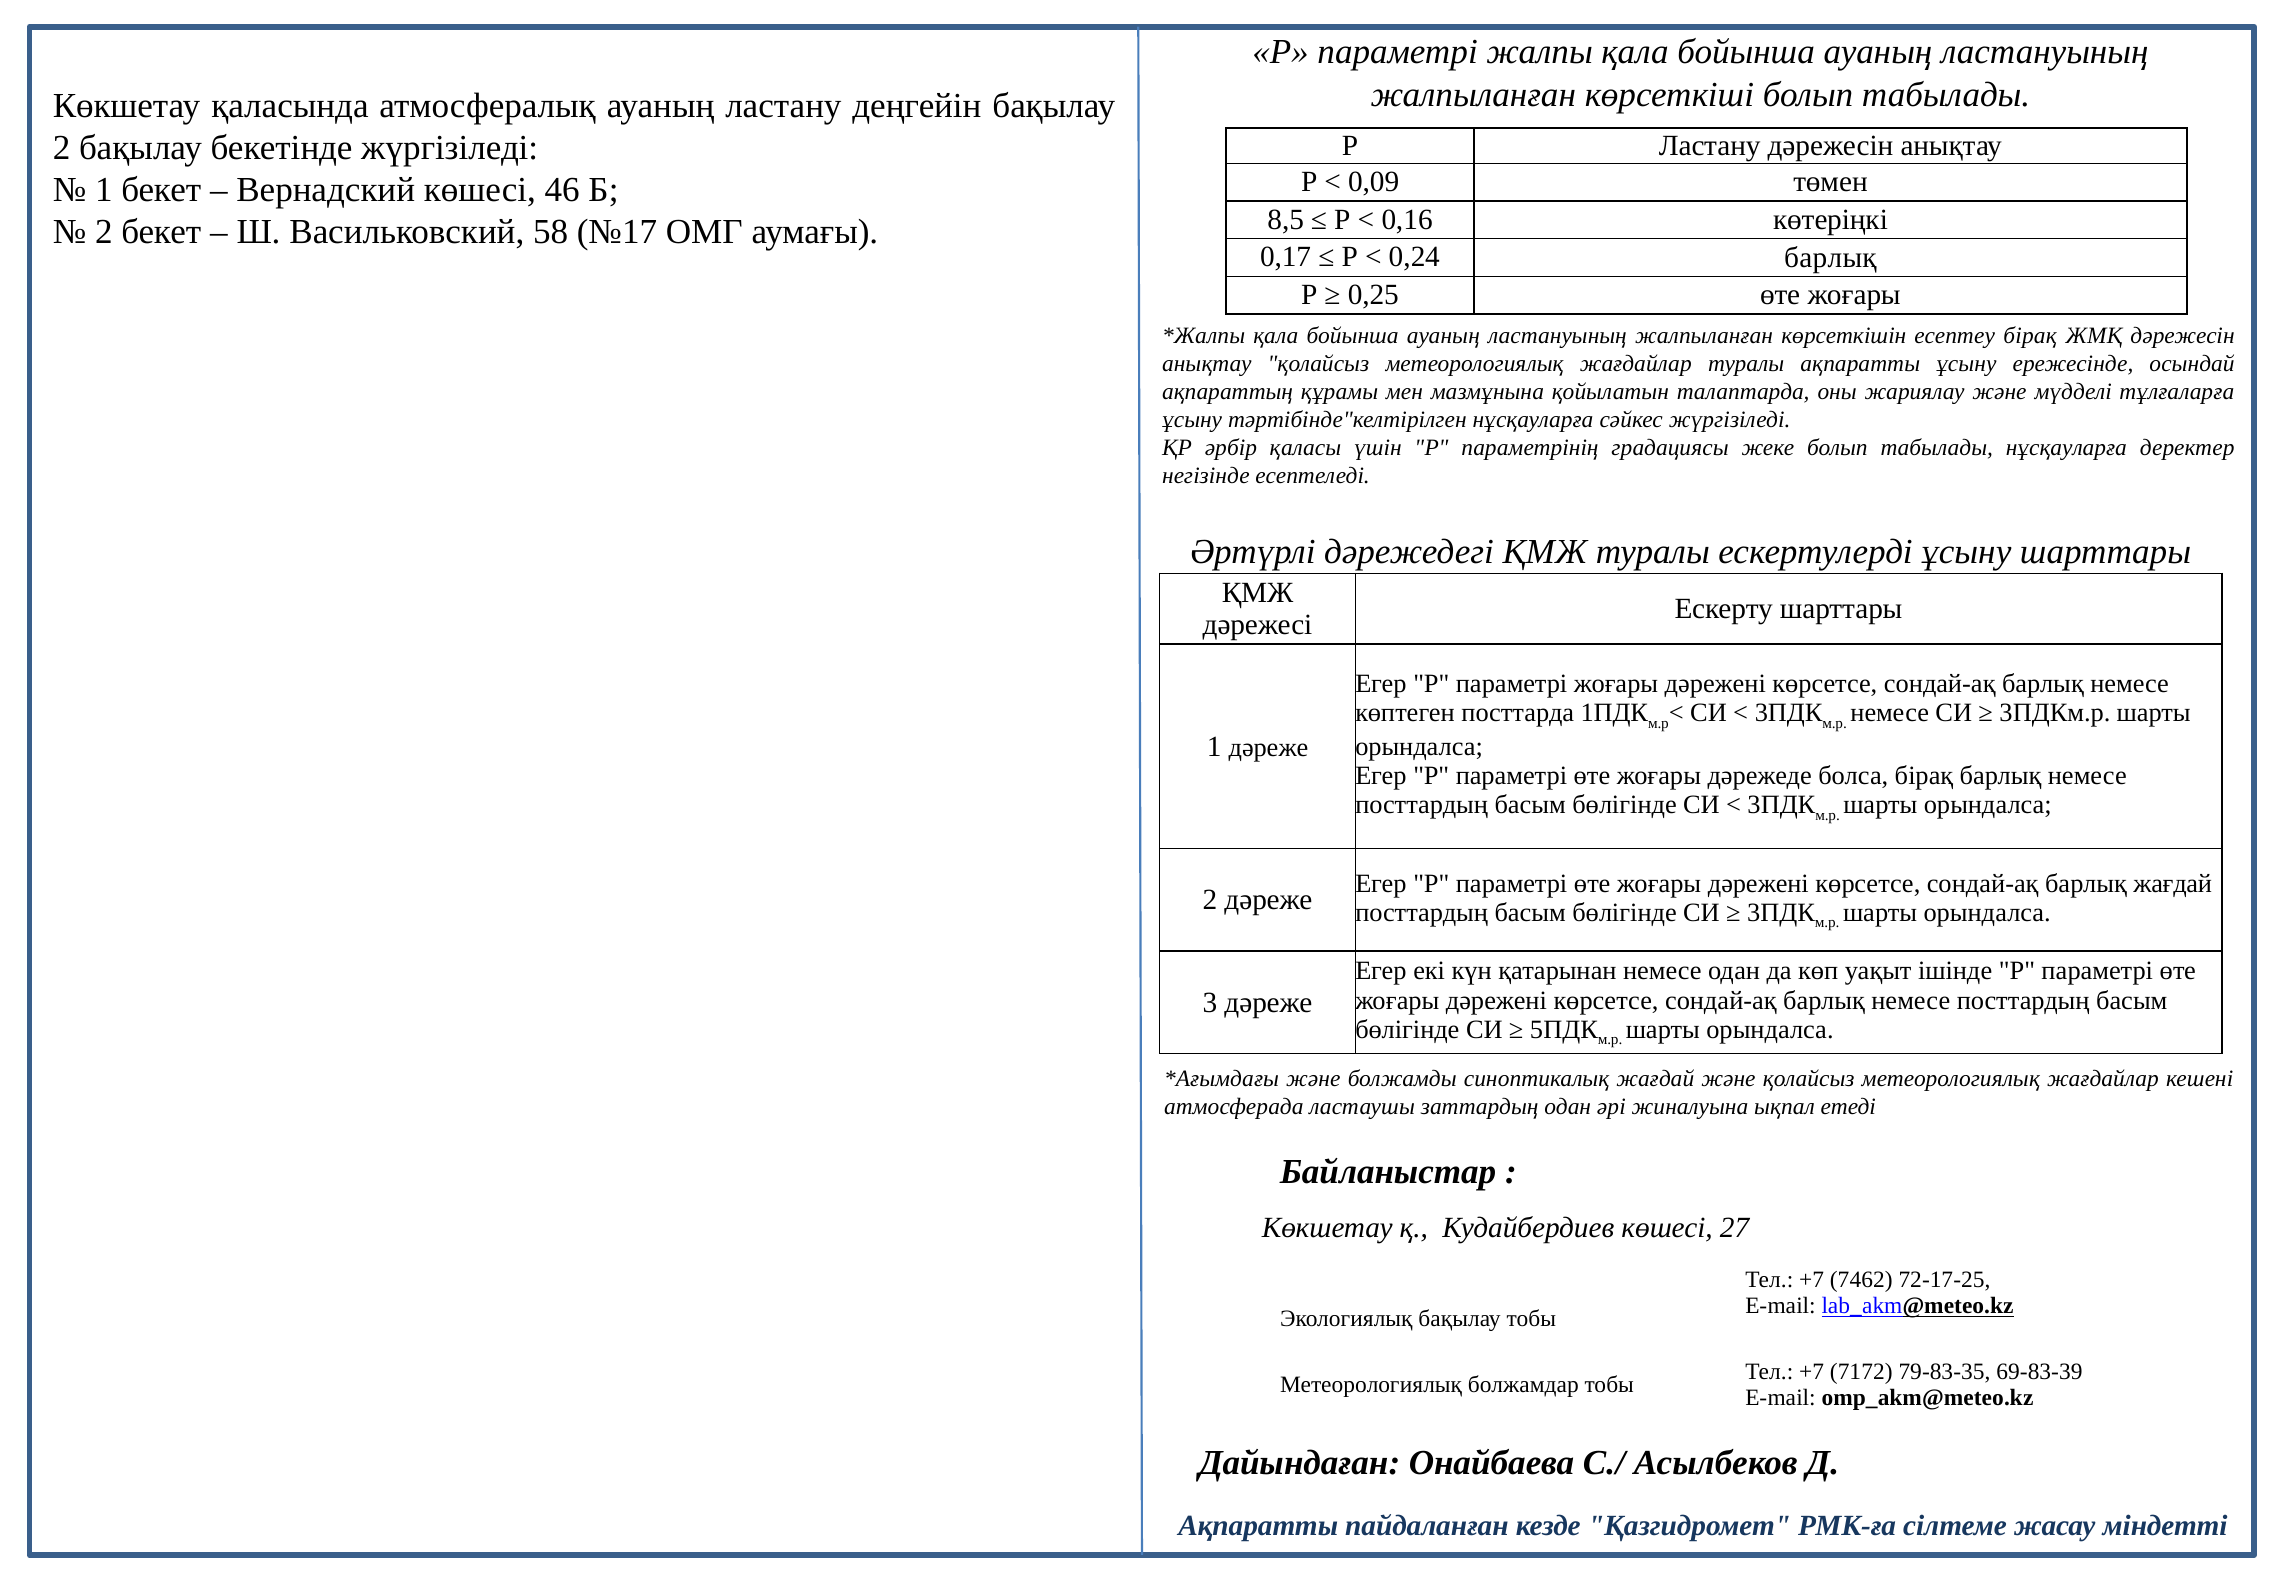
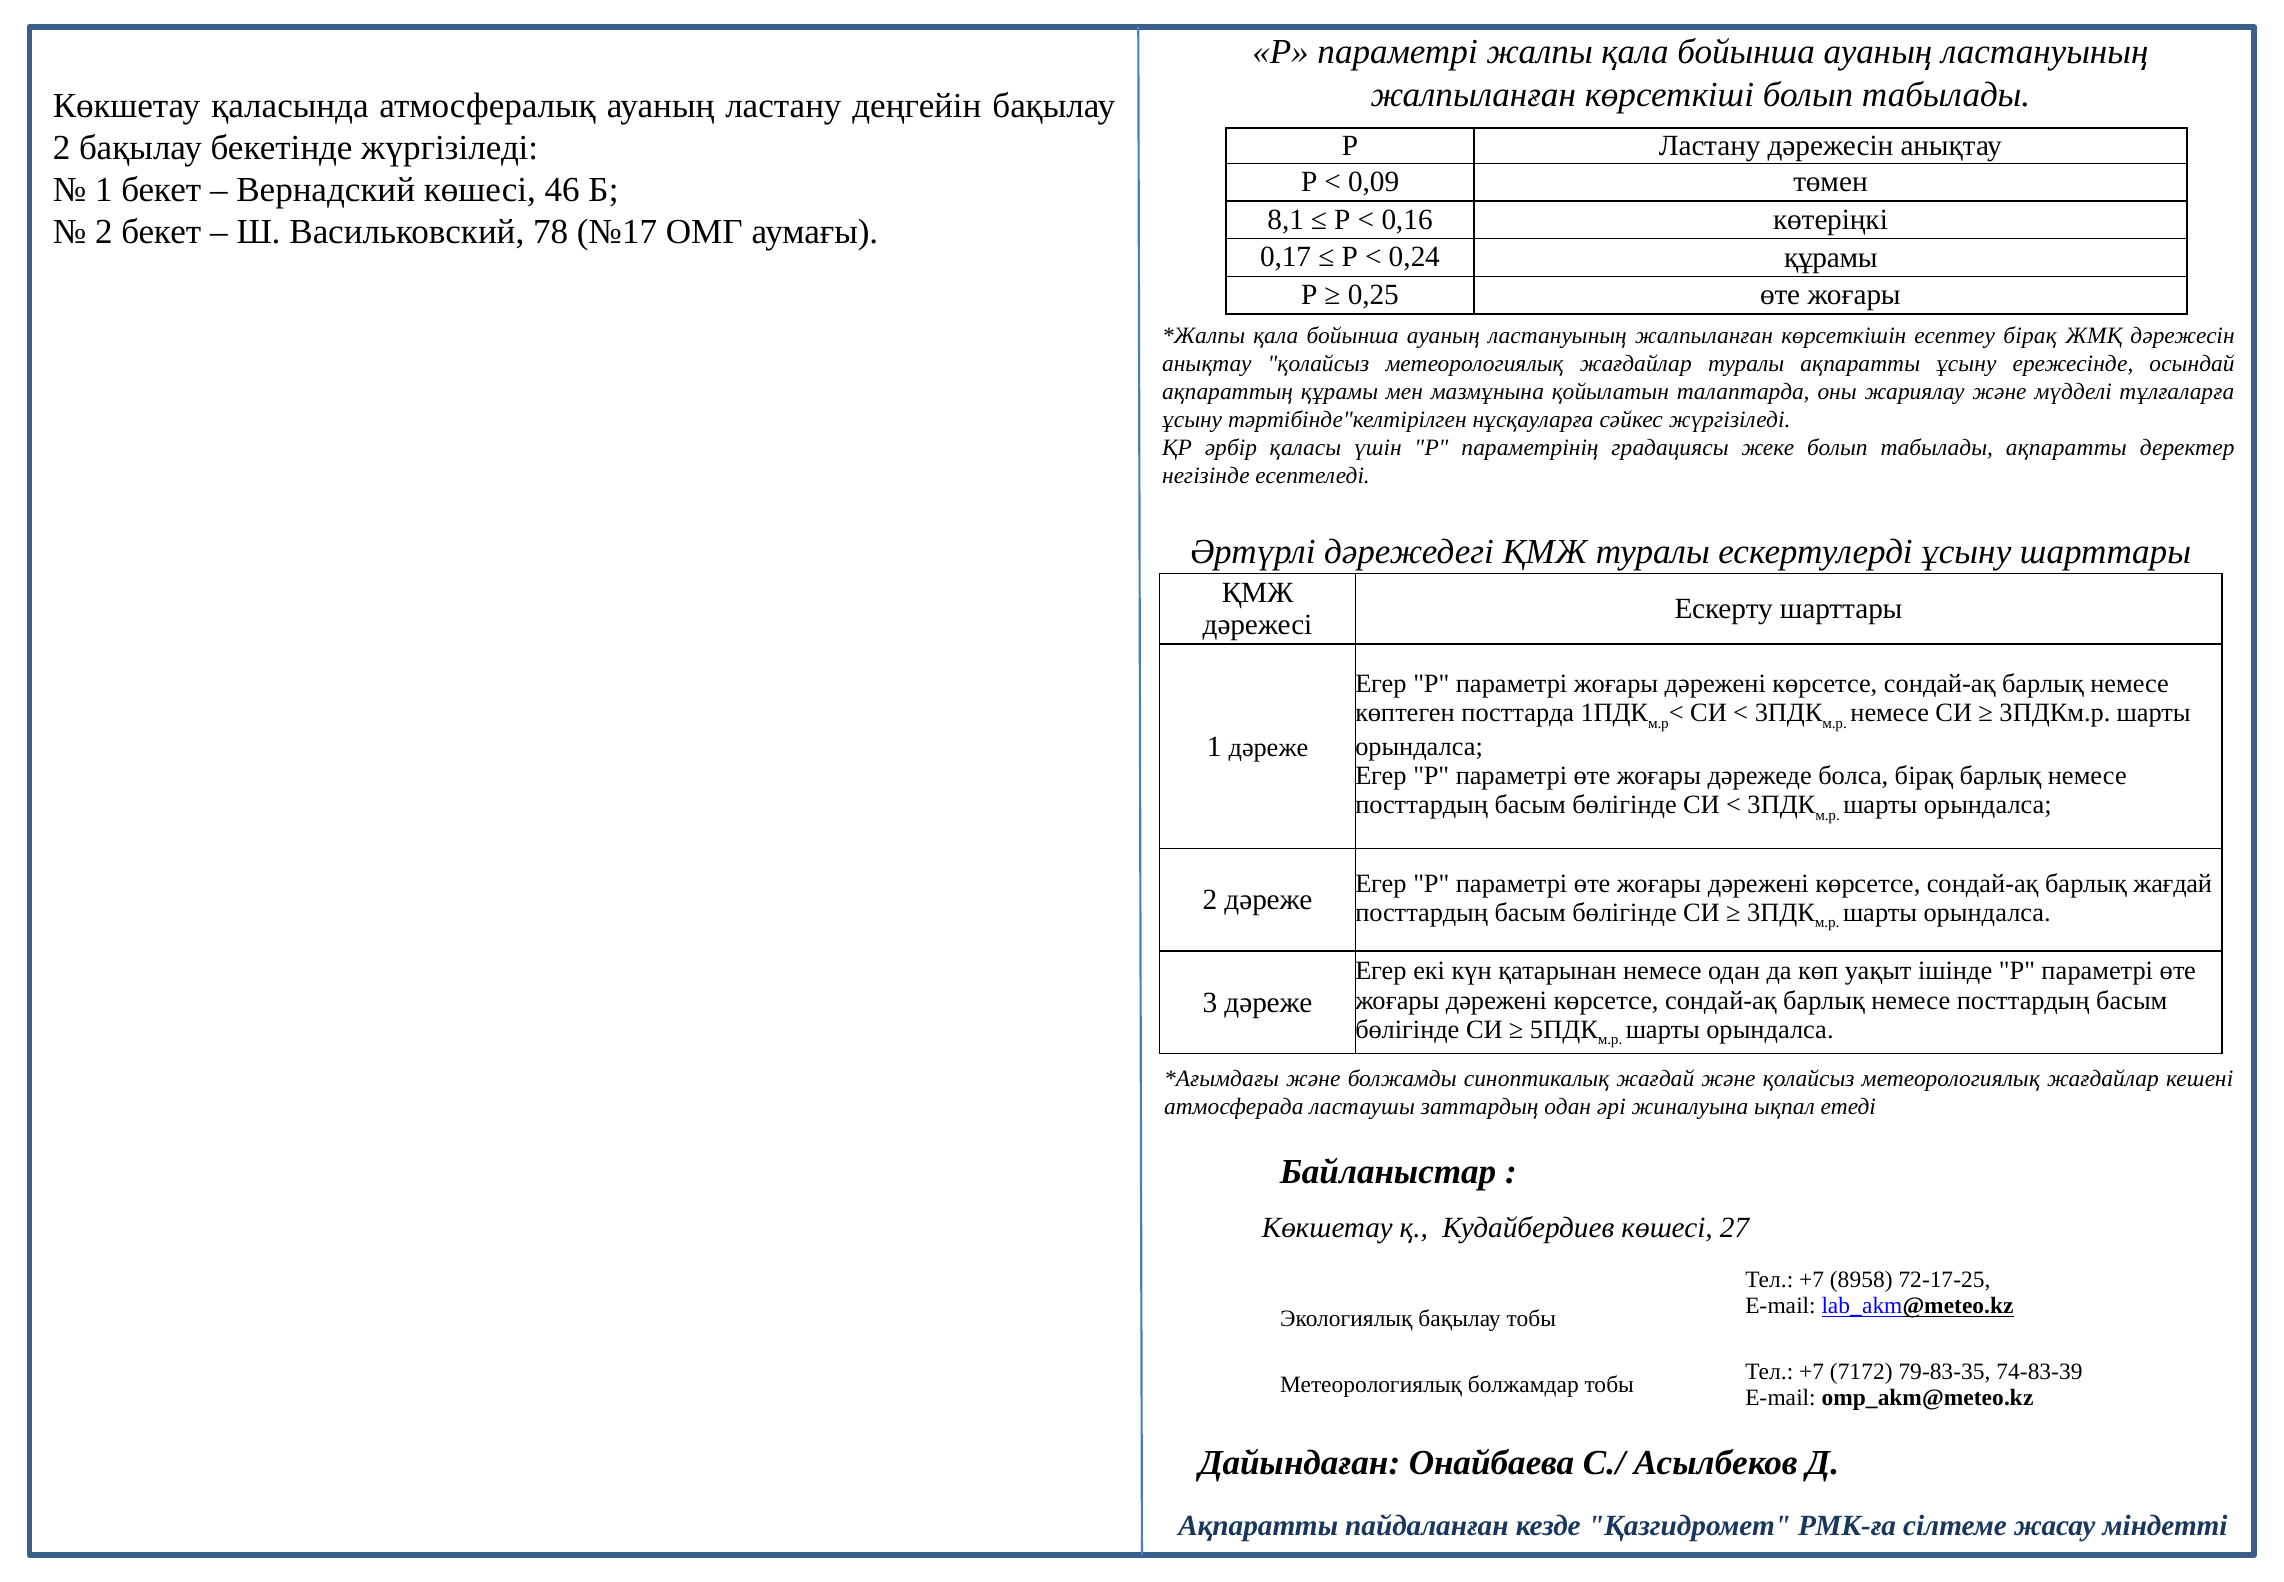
8,5: 8,5 -> 8,1 (1286, 219)
58: 58 -> 78 (551, 232)
0,24 барлық: барлық -> құрамы (1831, 257)
табылады нұсқауларға: нұсқауларға -> ақпаратты (2066, 448)
7462: 7462 -> 8958 (1861, 1279)
69-83-39: 69-83-39 -> 74-83-39 (2039, 1371)
